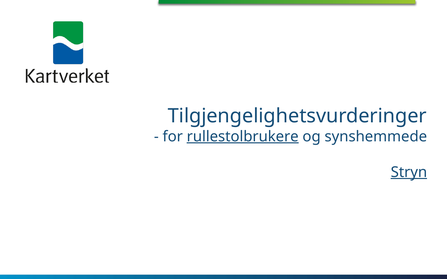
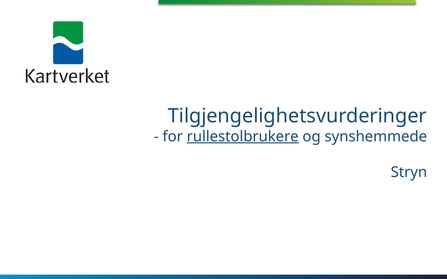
Stryn underline: present -> none (409, 172)
